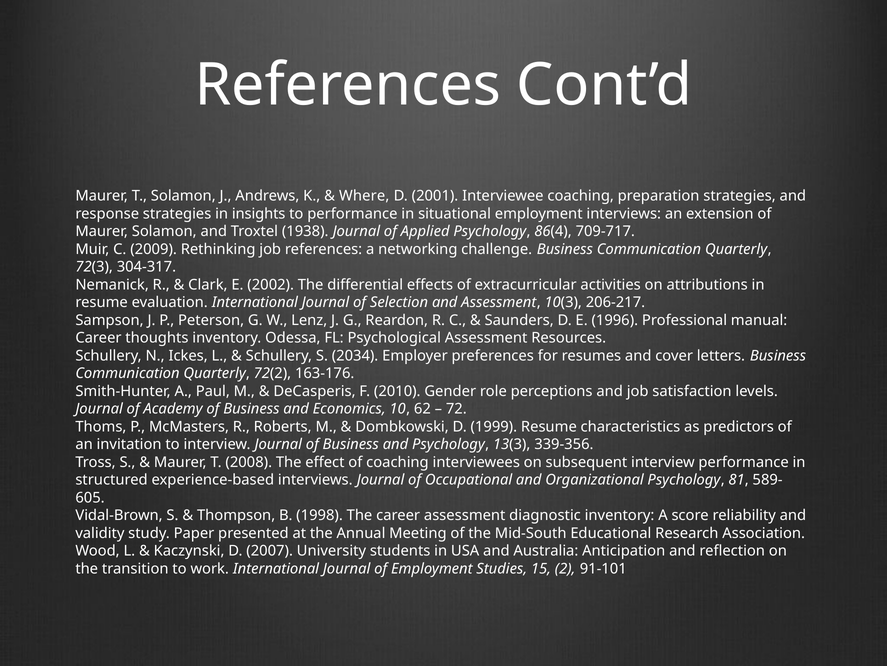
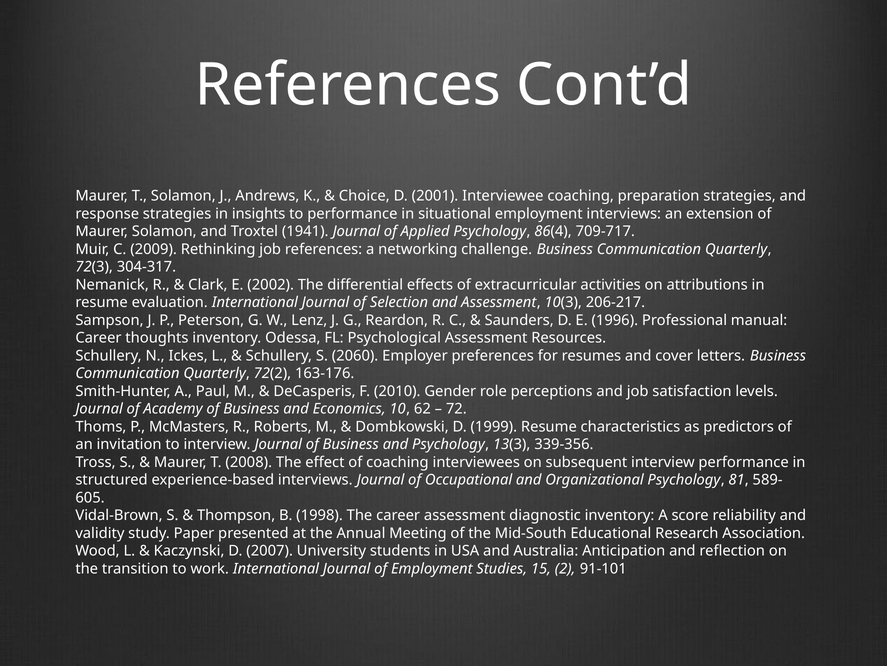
Where: Where -> Choice (364, 196)
1938: 1938 -> 1941 (305, 231)
2034: 2034 -> 2060 (355, 355)
